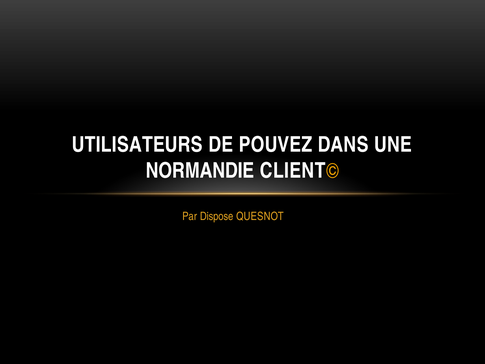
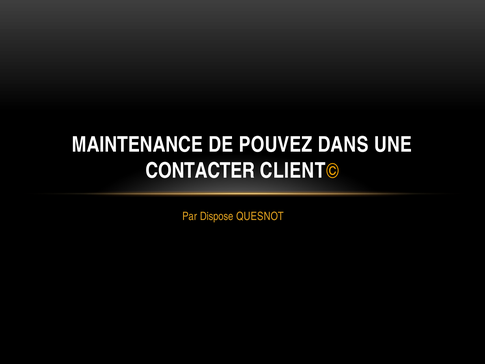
UTILISATEURS: UTILISATEURS -> MAINTENANCE (137, 145)
NORMANDIE: NORMANDIE -> CONTACTER (200, 171)
